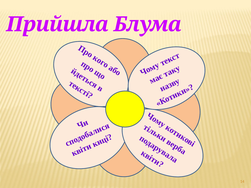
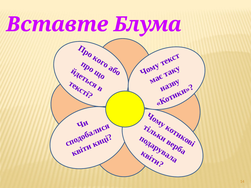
Прийшла: Прийшла -> Вставте (57, 24)
